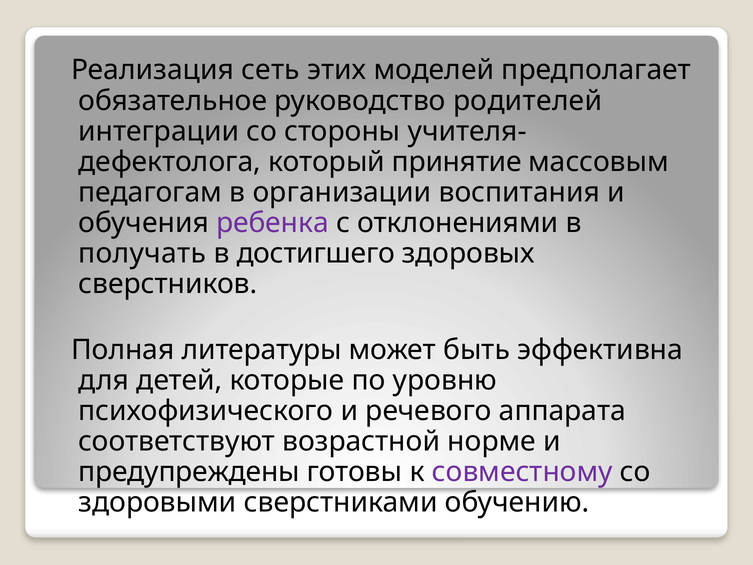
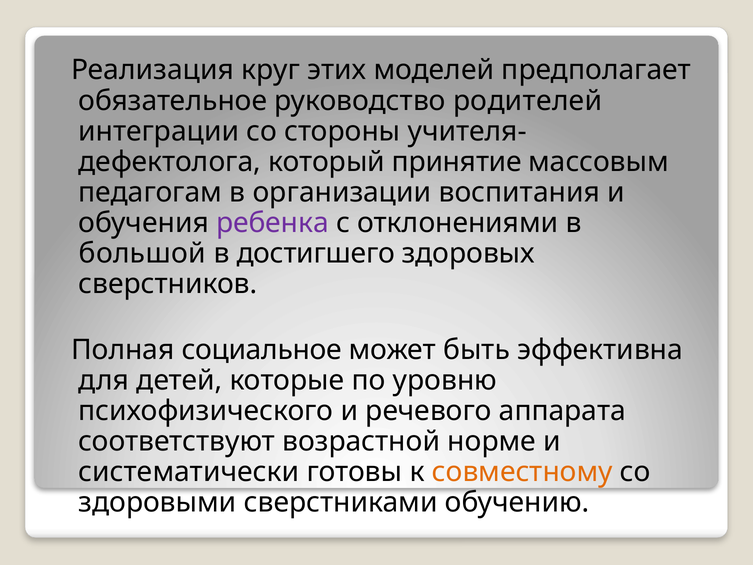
сеть: сеть -> круг (271, 70)
получать: получать -> большой (142, 253)
литературы: литературы -> социальное (262, 350)
предупреждены: предупреждены -> систематически (189, 472)
совместному colour: purple -> orange (522, 472)
